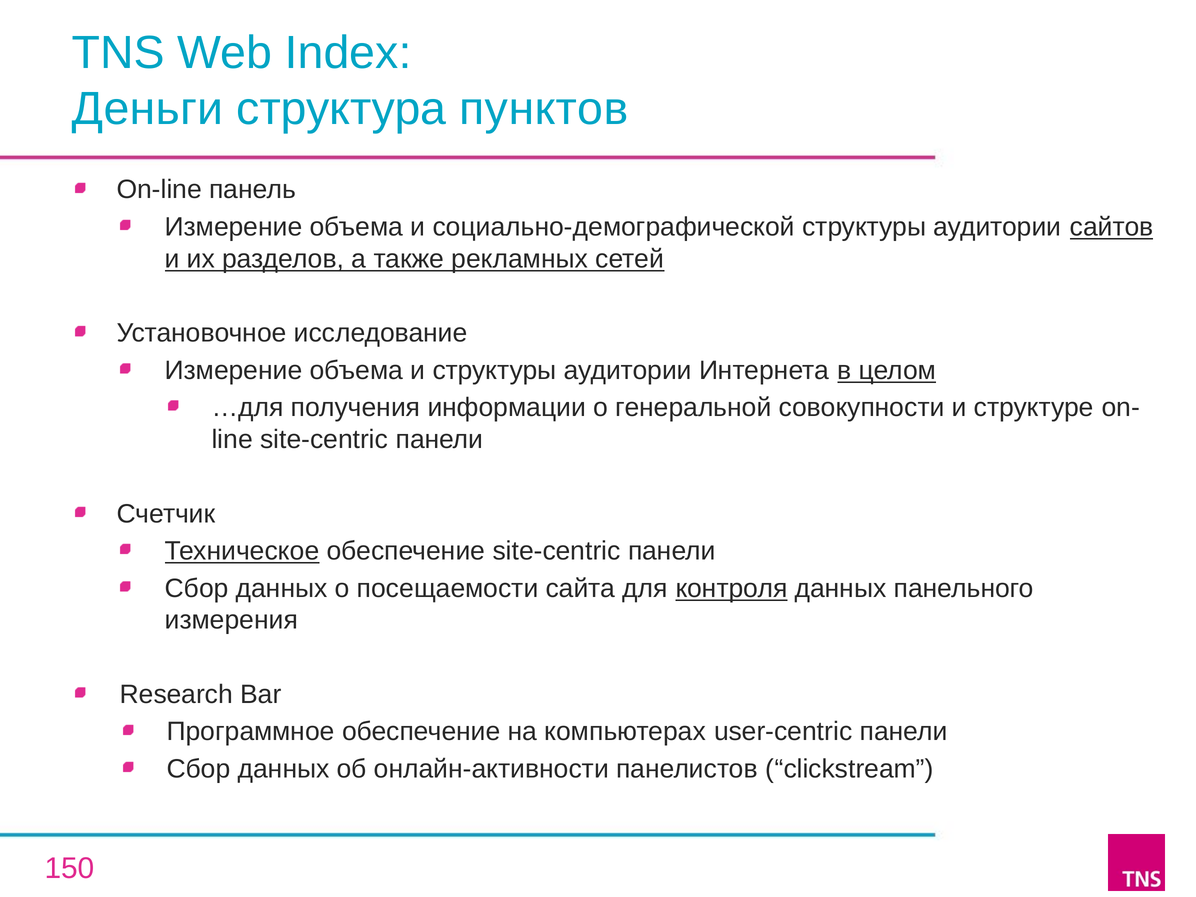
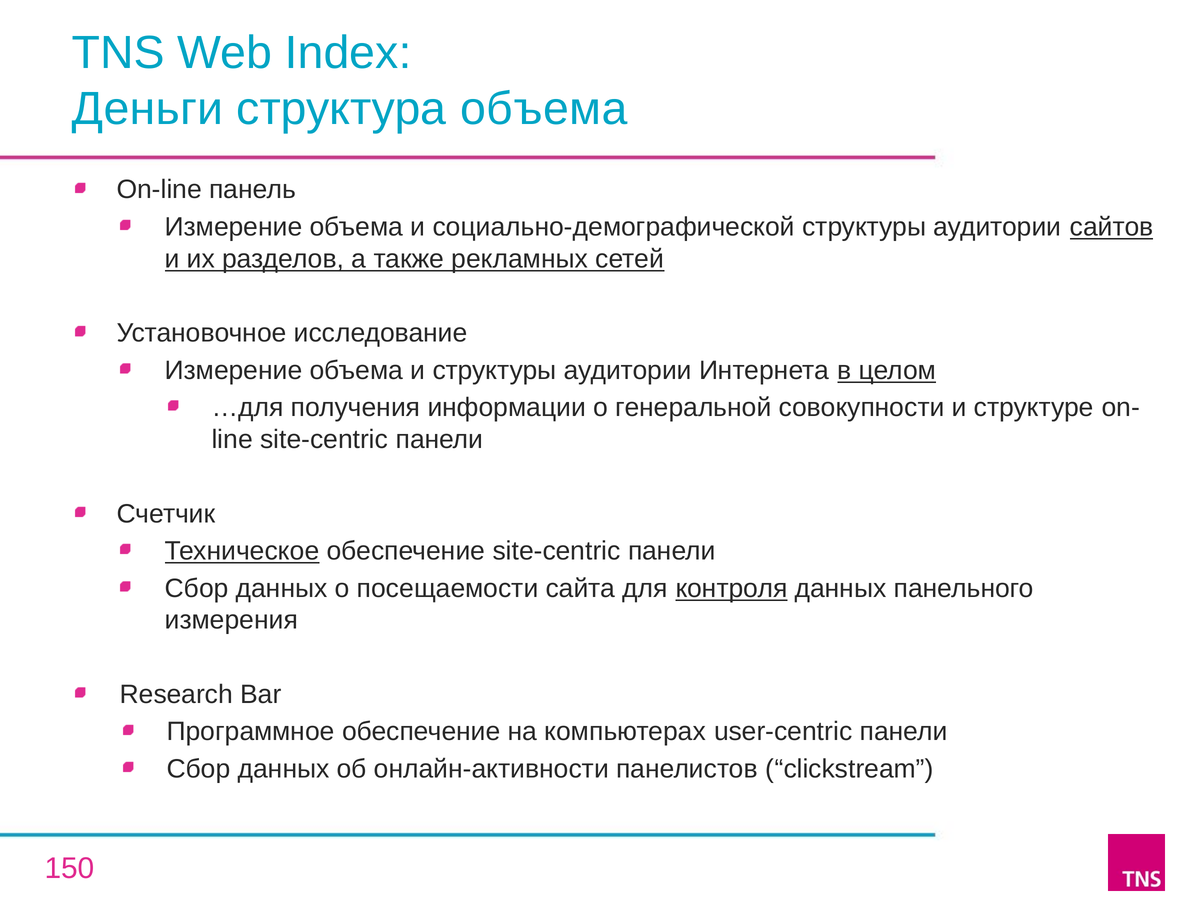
структура пунктов: пунктов -> объема (544, 109)
